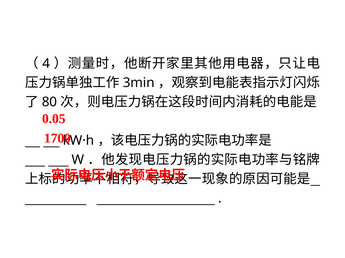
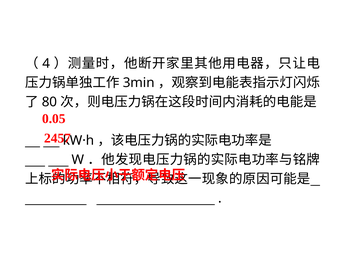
1700: 1700 -> 2457 (58, 139)
